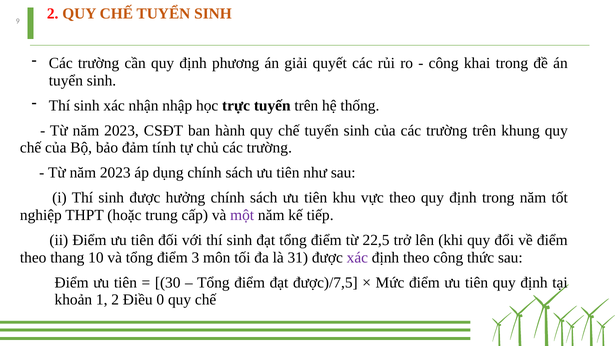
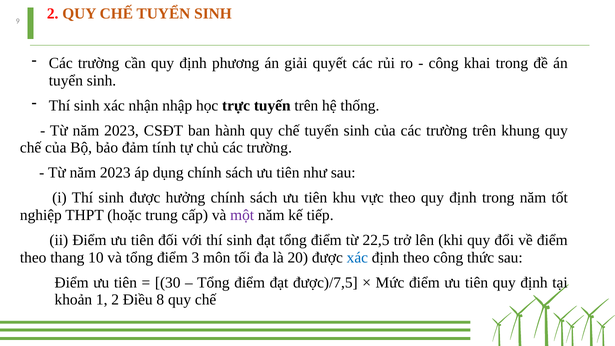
31: 31 -> 20 (298, 257)
xác colour: purple -> blue (357, 257)
0: 0 -> 8 (160, 300)
